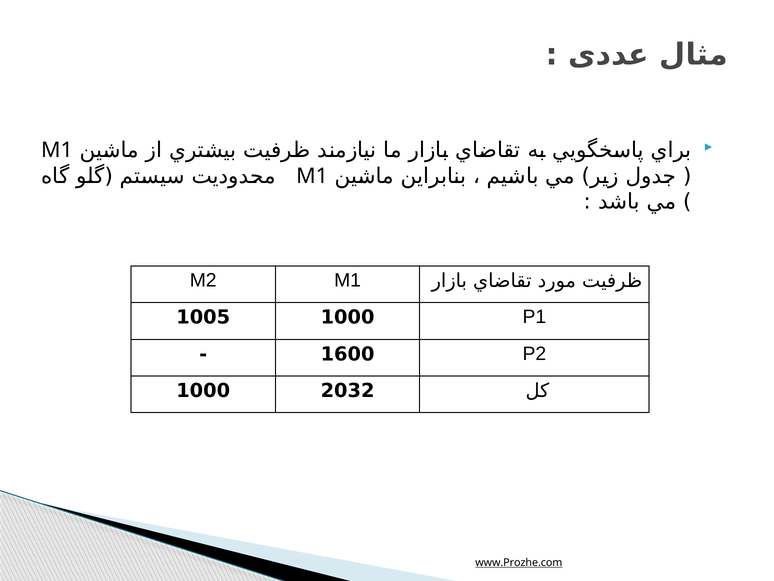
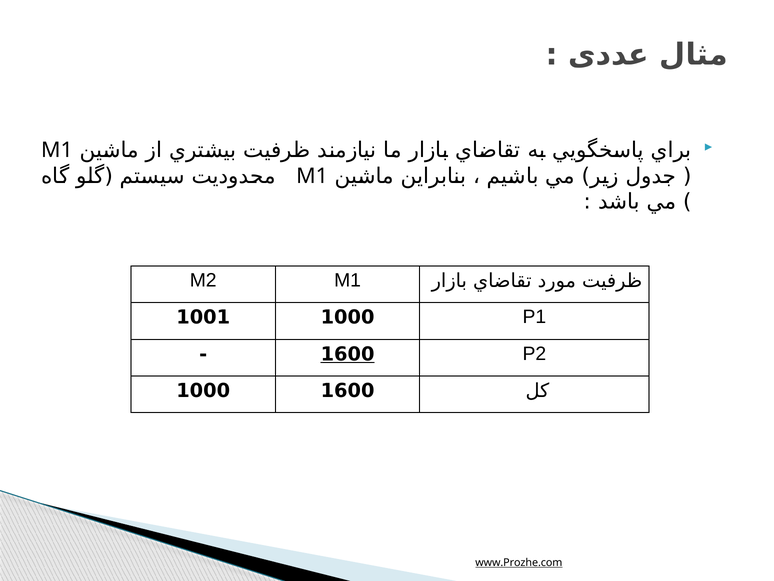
1005: 1005 -> 1001 (203, 317)
1600 underline: none -> present (348, 354)
1000 2032: 2032 -> 1600 (348, 390)
